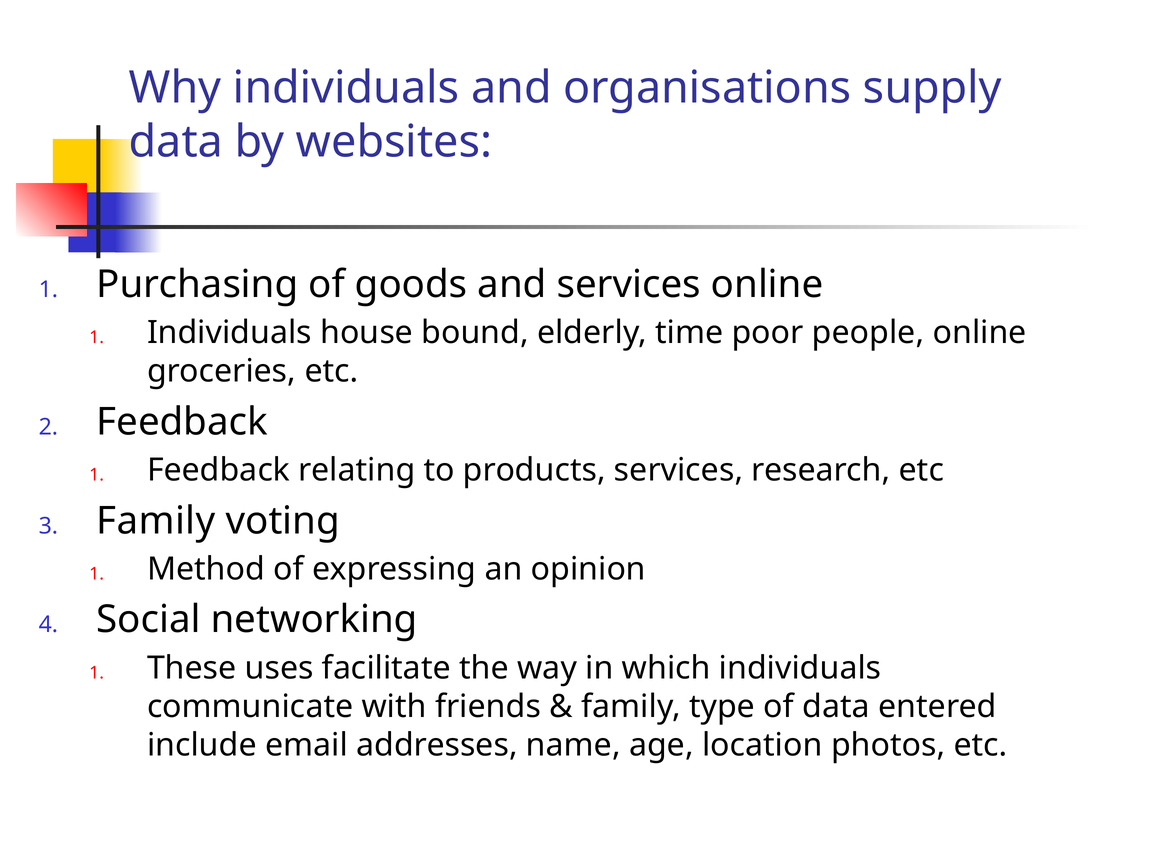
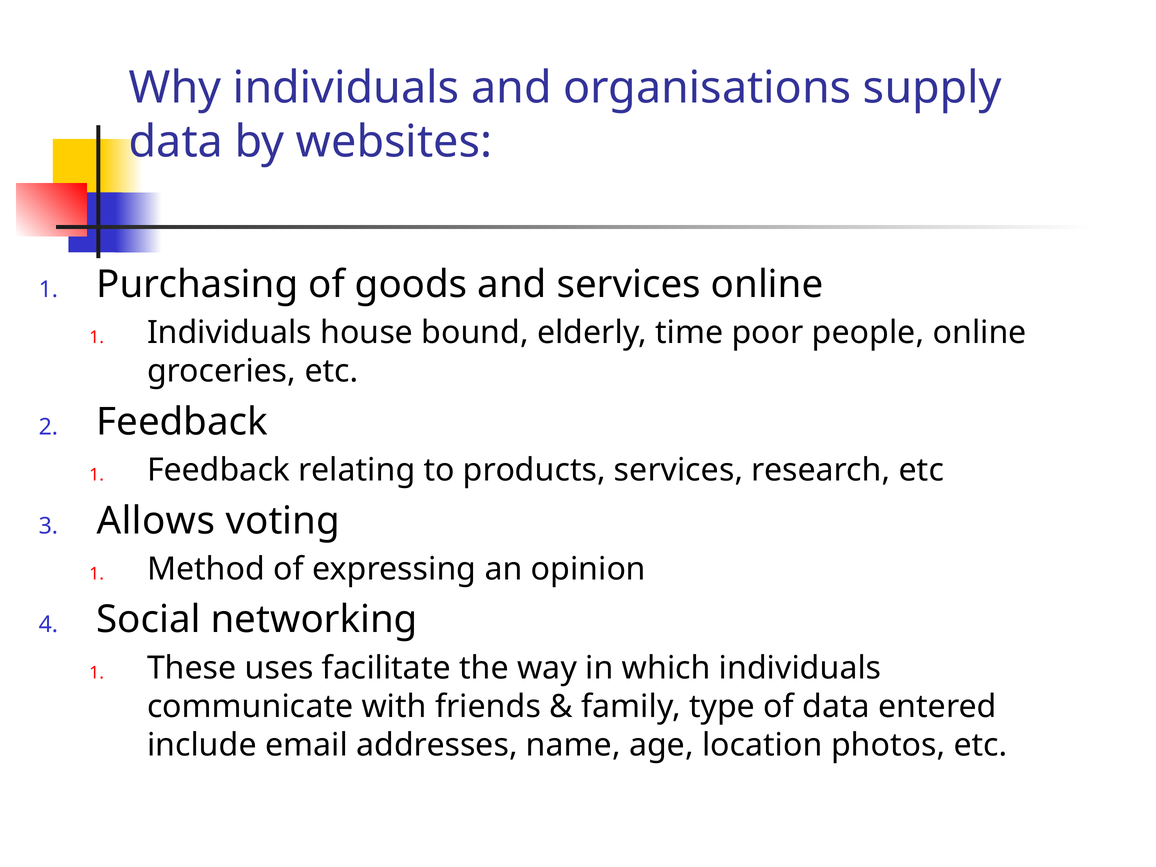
Family: Family -> Allows (156, 521)
